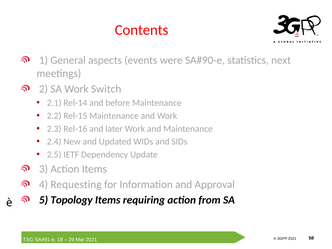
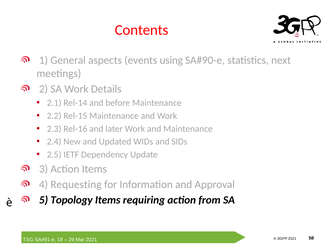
were: were -> using (171, 60)
Switch: Switch -> Details (106, 89)
